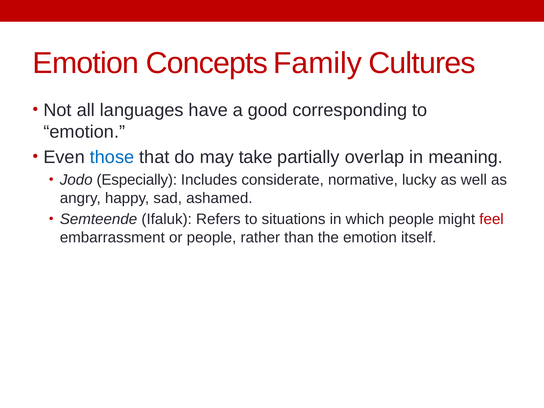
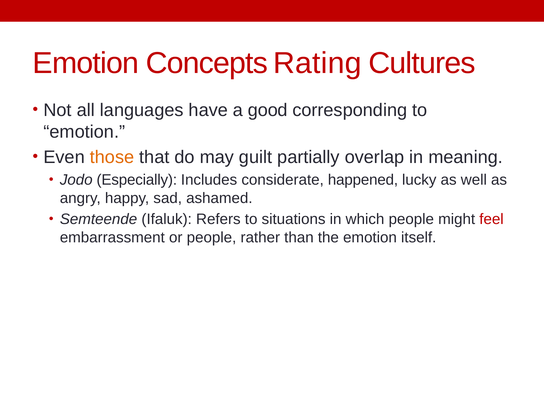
Family: Family -> Rating (317, 63)
those colour: blue -> orange (112, 157)
take: take -> guilt (256, 157)
normative: normative -> happened (363, 180)
